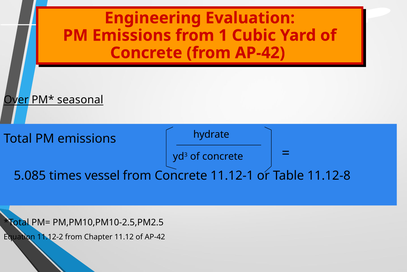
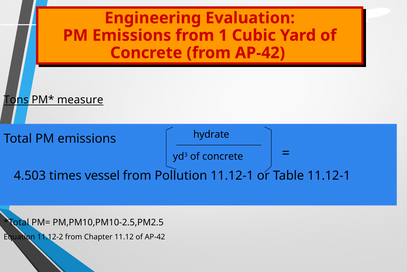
Over: Over -> Tons (16, 100)
seasonal: seasonal -> measure (80, 100)
5.085: 5.085 -> 4.503 (30, 175)
from Concrete: Concrete -> Pollution (181, 175)
Table 11.12-8: 11.12-8 -> 11.12-1 (329, 175)
